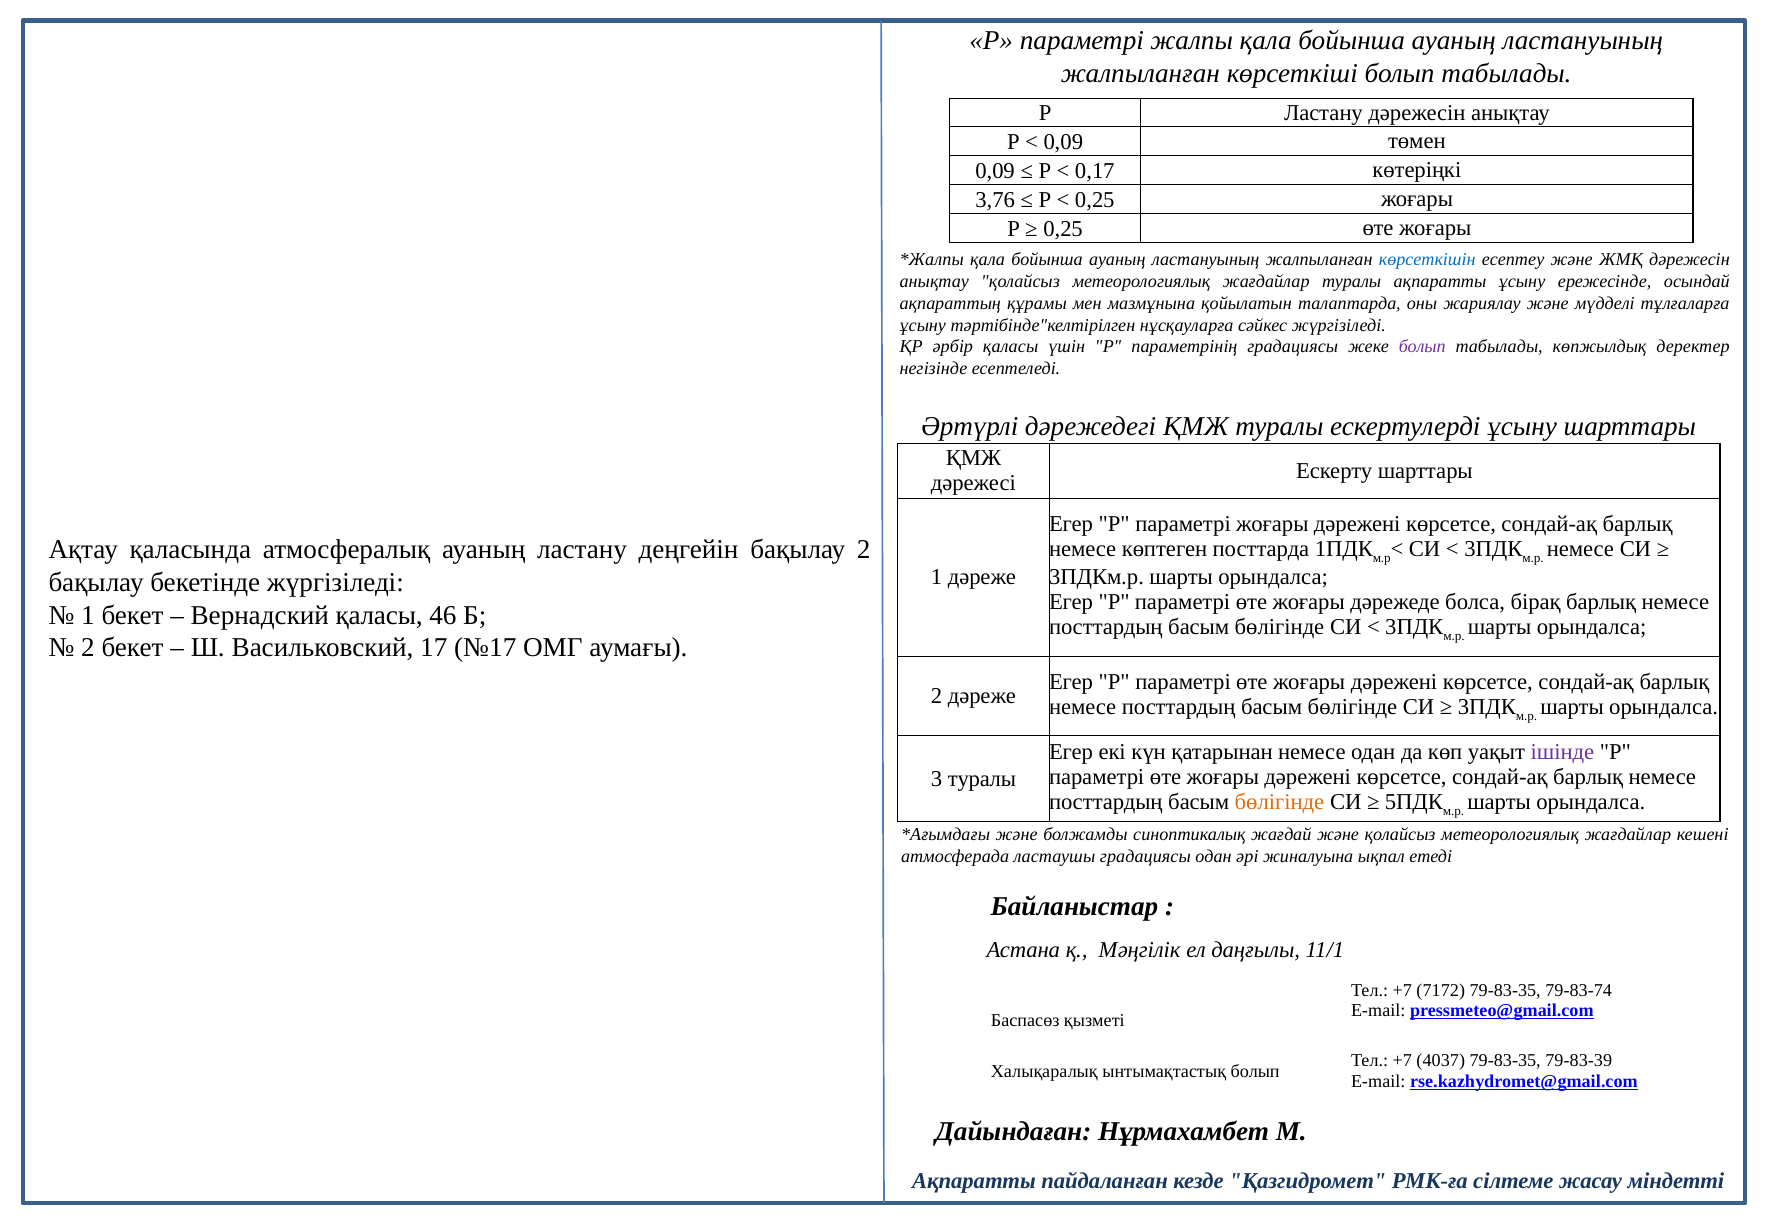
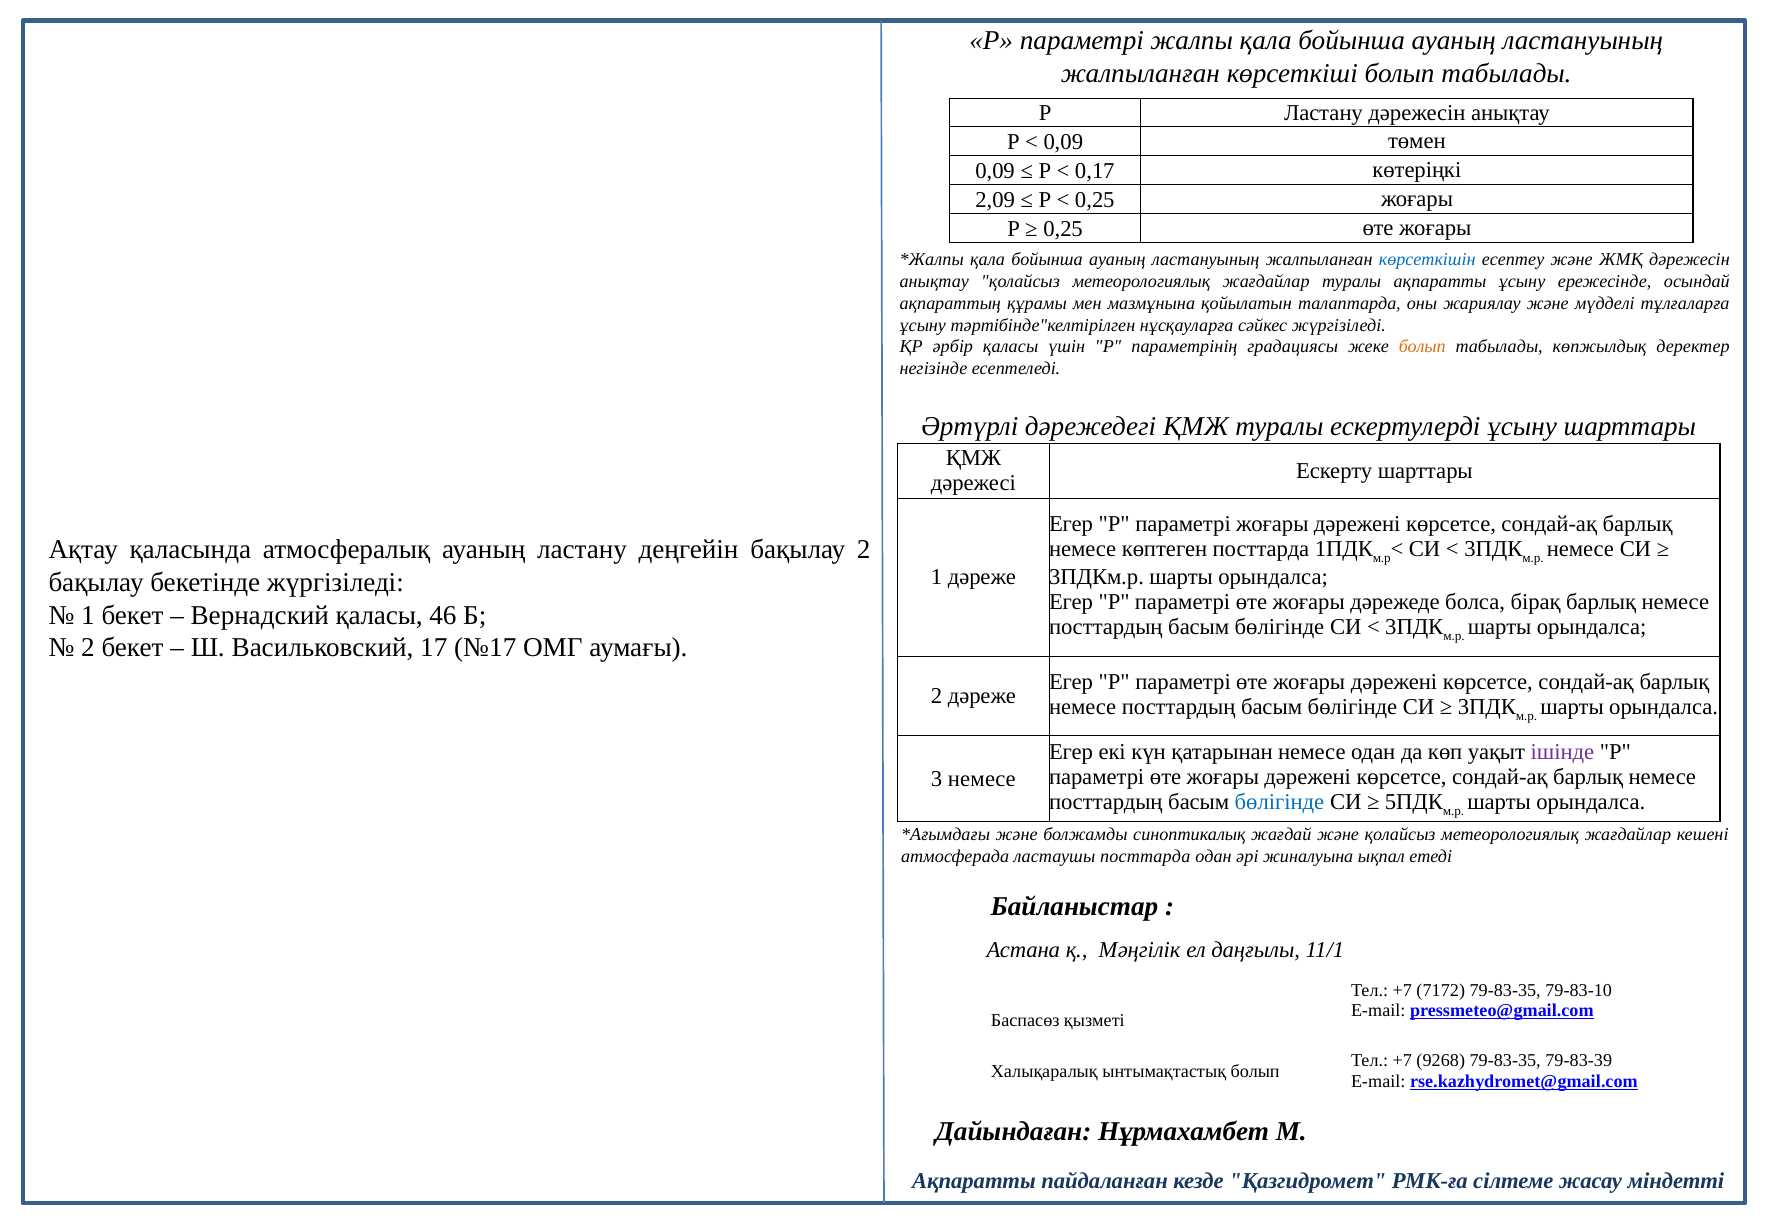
3,76: 3,76 -> 2,09 (995, 200)
болып colour: purple -> orange (1422, 347)
3 туралы: туралы -> немесе (982, 779)
бөлігінде colour: orange -> blue (1280, 802)
ластаушы градациясы: градациясы -> посттарда (1145, 856)
79-83-74: 79-83-74 -> 79-83-10 (1579, 990)
4037: 4037 -> 9268 (1441, 1061)
